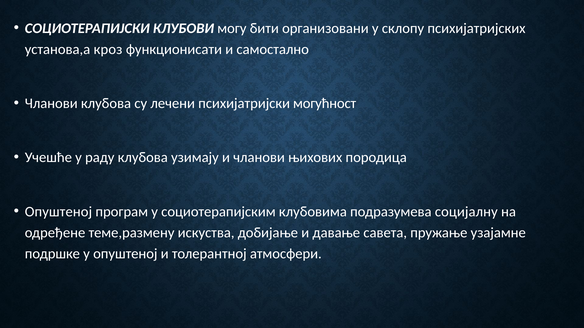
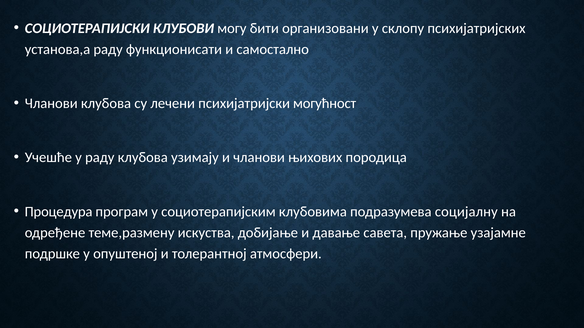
установа,а кроз: кроз -> раду (108, 49)
Опуштеној: Опуштеној -> Процедура (59, 212)
